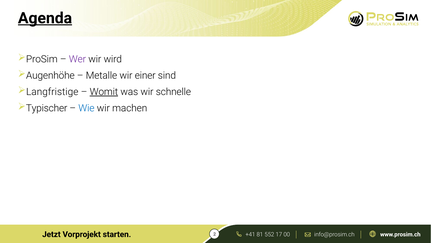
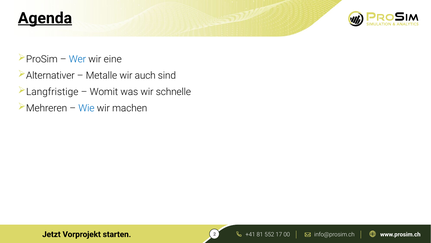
Wer colour: purple -> blue (77, 59)
wird: wird -> eine (113, 59)
Augenhöhe: Augenhöhe -> Alternativer (50, 75)
einer: einer -> auch (145, 75)
Womit underline: present -> none (104, 92)
Typischer: Typischer -> Mehreren (47, 108)
